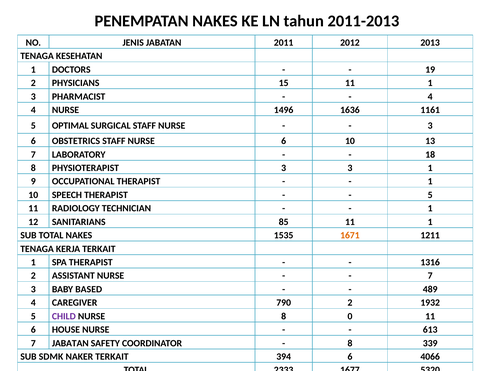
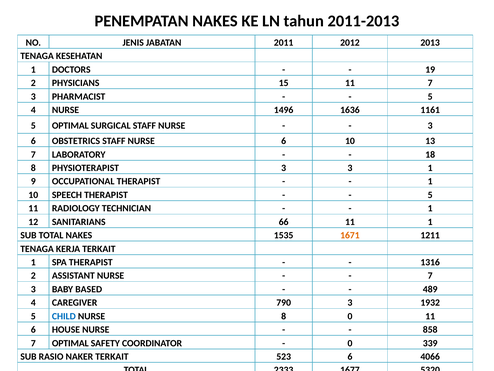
15 11 1: 1 -> 7 (430, 83)
4: 4 -> 5 (430, 96)
85: 85 -> 66 (284, 222)
790 2: 2 -> 3 (350, 302)
CHILD colour: purple -> blue (64, 316)
613: 613 -> 858 (430, 329)
7 JABATAN: JABATAN -> OPTIMAL (70, 343)
8: 8 -> 0 (350, 343)
SDMK: SDMK -> RASIO (51, 356)
394: 394 -> 523 (284, 356)
